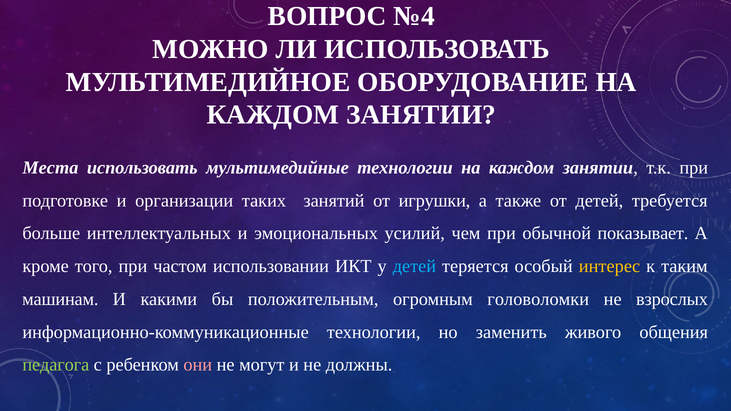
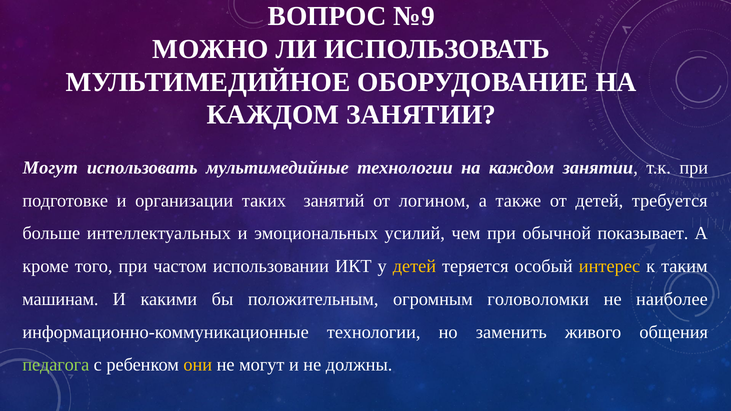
№4: №4 -> №9 (414, 16)
Места: Места -> Могут (50, 168)
игрушки: игрушки -> логином (434, 201)
детей colour: light blue -> yellow (414, 266)
взрослых: взрослых -> наиболее (672, 299)
они colour: pink -> yellow (198, 365)
